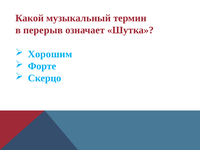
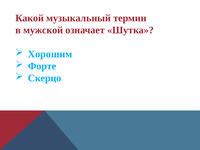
перерыв: перерыв -> мужской (43, 30)
